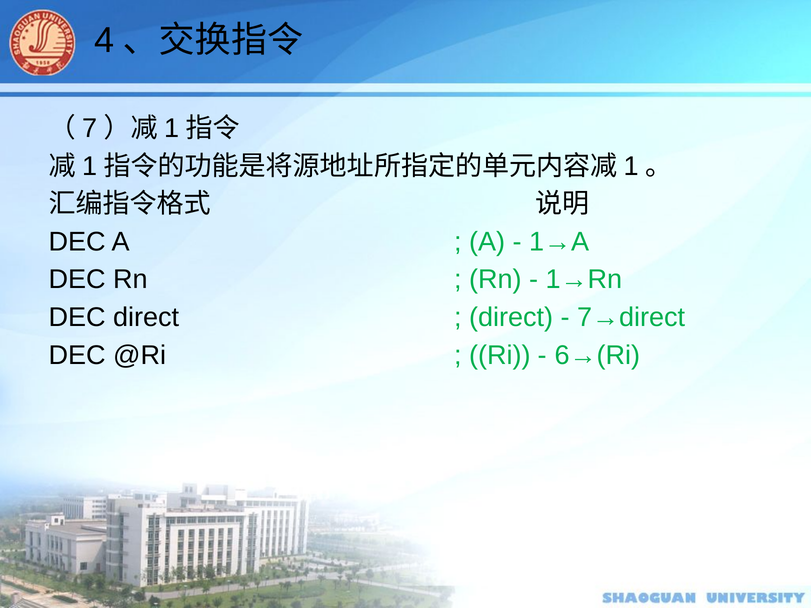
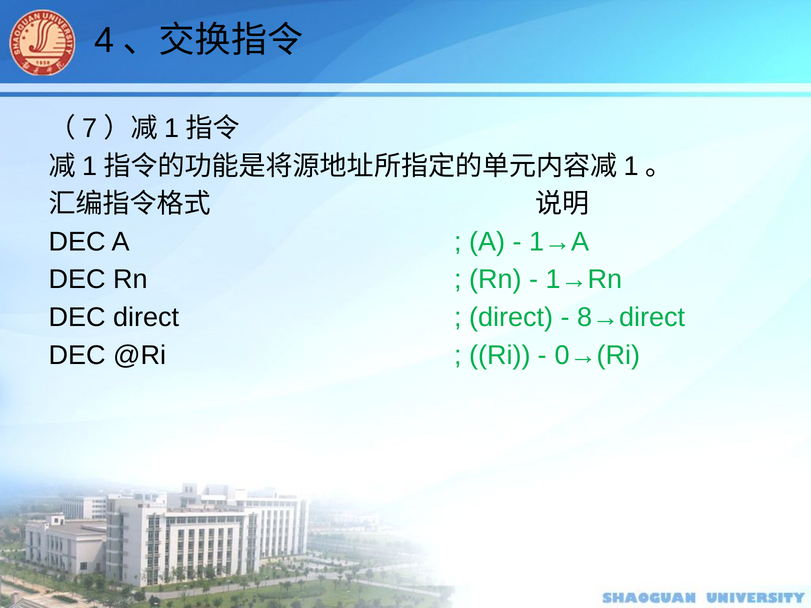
7→direct: 7→direct -> 8→direct (631, 318)
6→(Ri: 6→(Ri -> 0→(Ri (597, 355)
